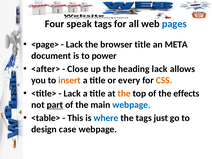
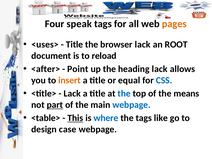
pages colour: blue -> orange (174, 24)
<page>: <page> -> <uses> (45, 44)
Lack: Lack -> Title (75, 44)
browser title: title -> lack (143, 44)
META: META -> ROOT (176, 44)
power: power -> reload (104, 56)
Close: Close -> Point (78, 69)
every: every -> equal (129, 80)
CSS colour: orange -> blue (164, 80)
the colour: orange -> blue (124, 94)
effects: effects -> means (186, 94)
This underline: none -> present (75, 118)
just: just -> like (161, 118)
